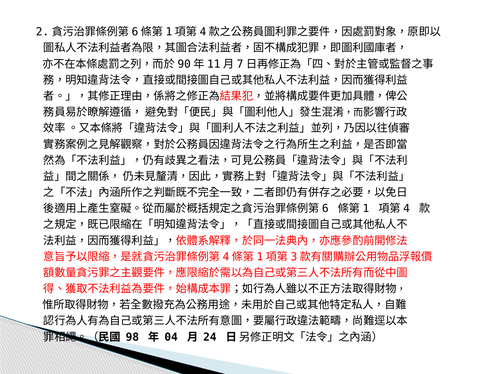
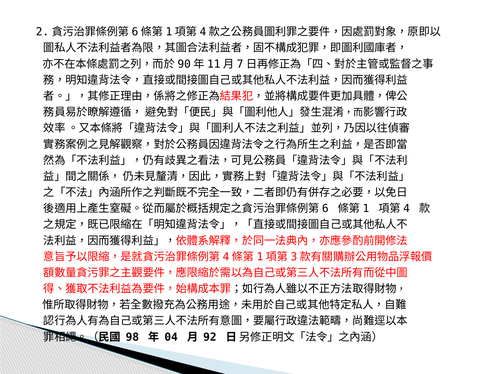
24: 24 -> 92 (210, 337)
